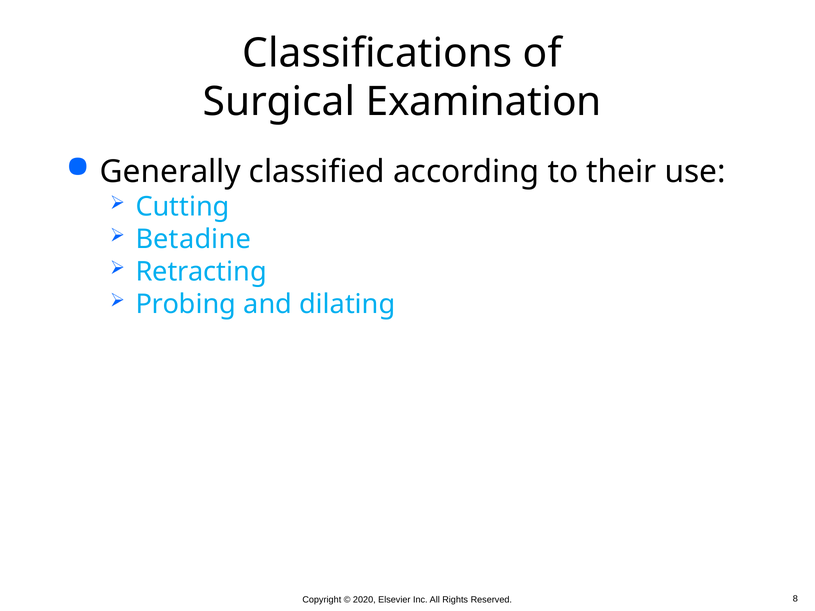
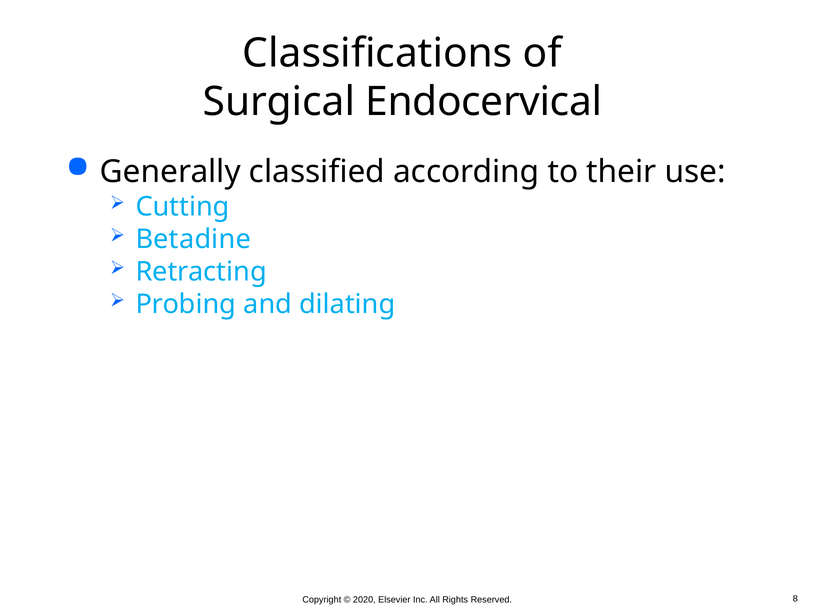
Examination: Examination -> Endocervical (484, 102)
